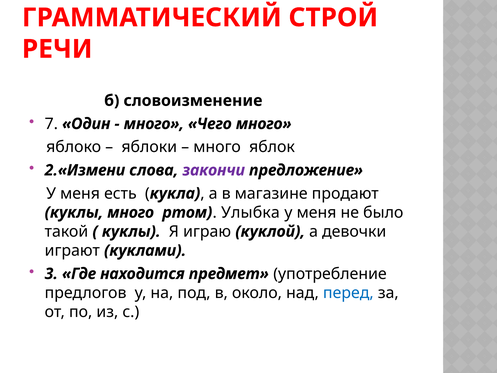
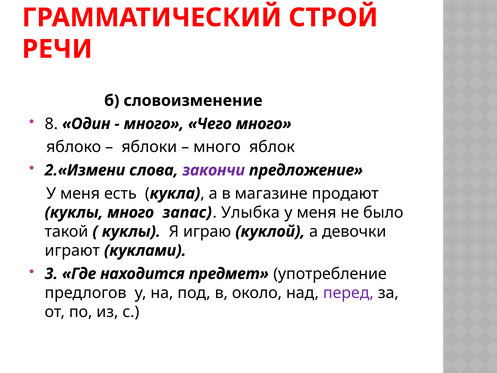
7: 7 -> 8 (51, 124)
ртом: ртом -> запас (187, 212)
перед colour: blue -> purple (348, 293)
